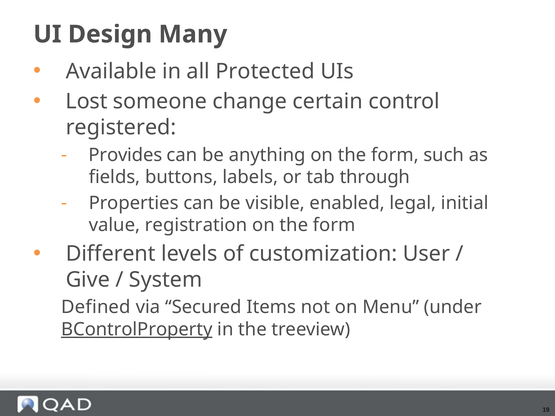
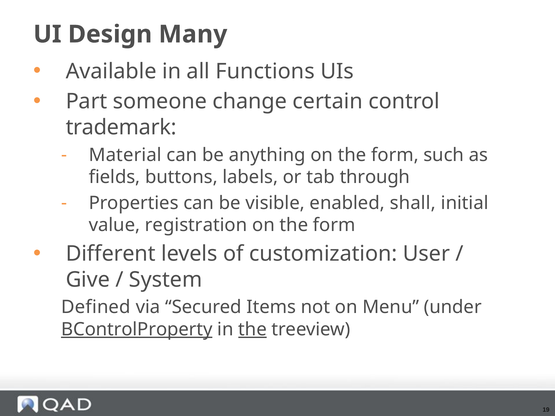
Protected: Protected -> Functions (265, 71)
Lost: Lost -> Part (86, 102)
registered: registered -> trademark (121, 128)
Provides: Provides -> Material (125, 155)
legal: legal -> shall (413, 203)
the underline: none -> present (253, 330)
